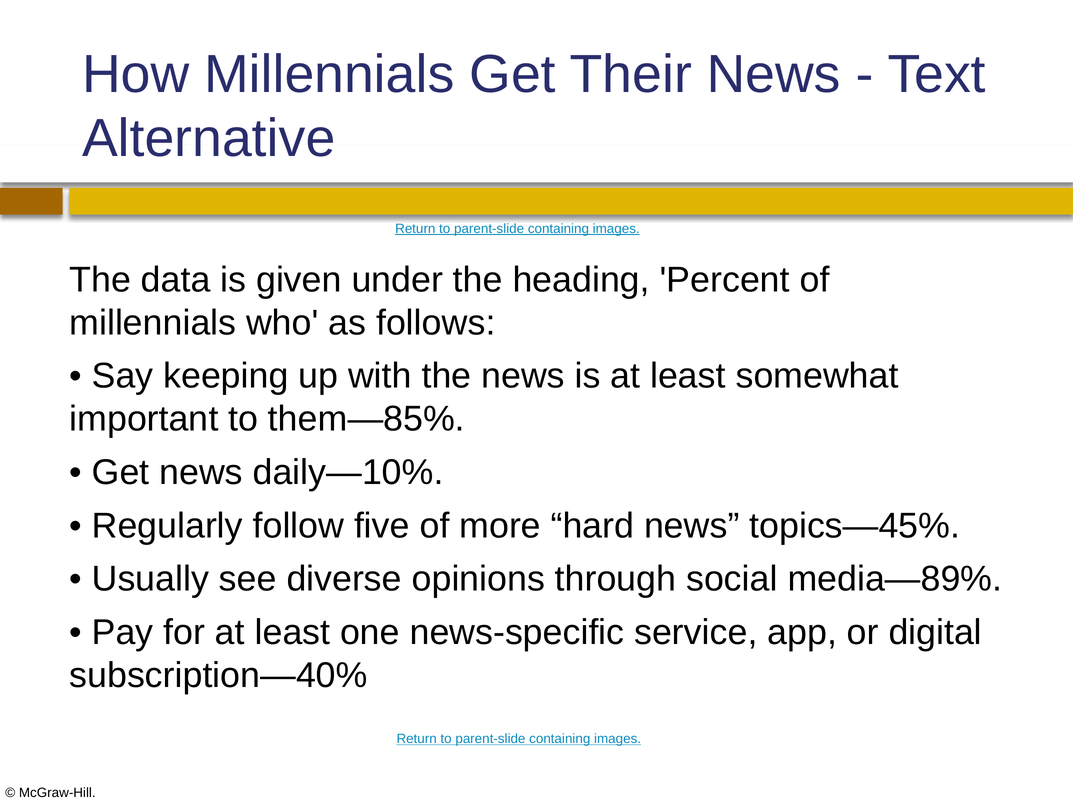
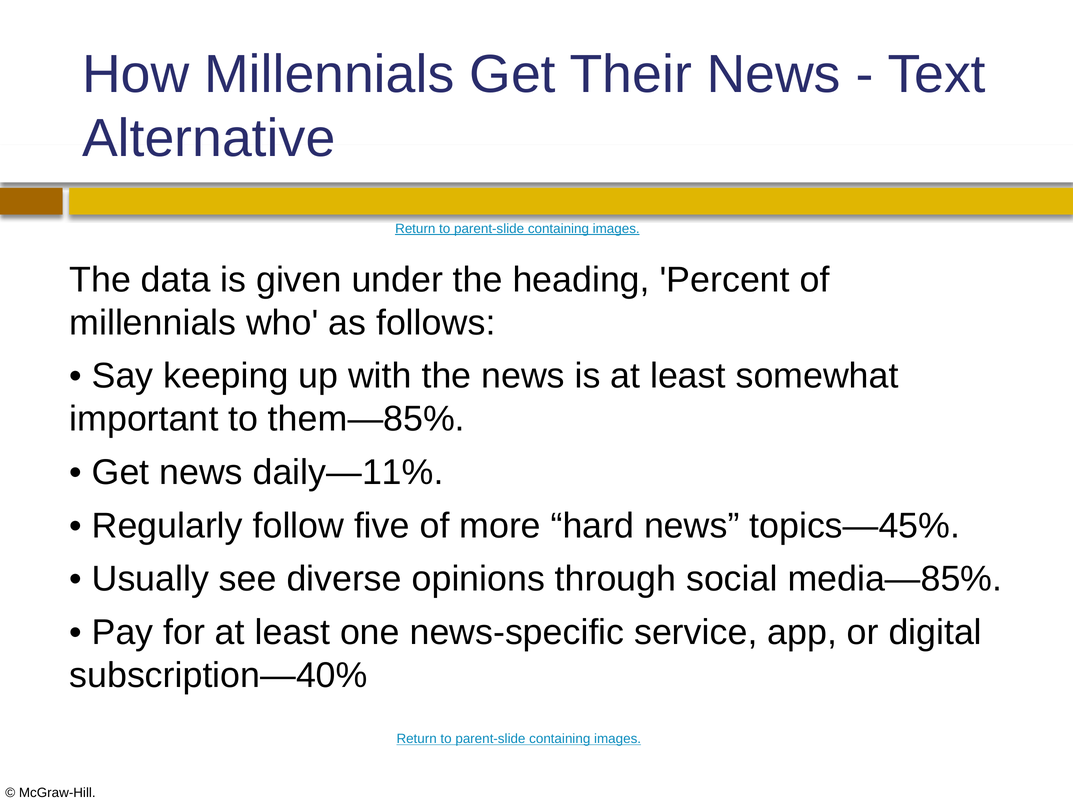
daily—10%: daily—10% -> daily—11% (348, 472)
media—89%: media—89% -> media—85% (895, 579)
